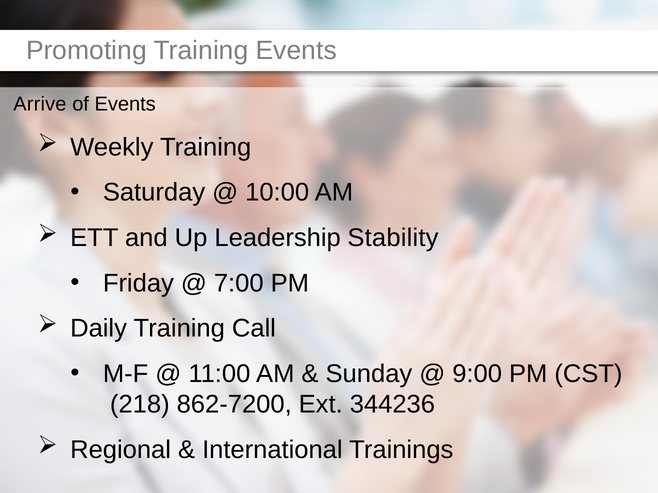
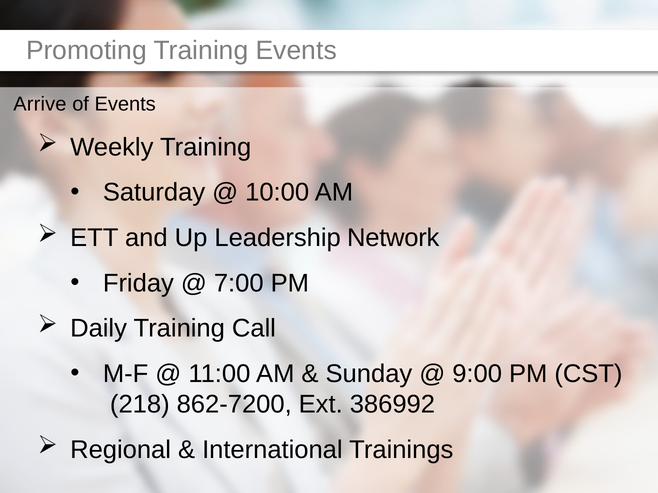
Stability: Stability -> Network (393, 238)
344236: 344236 -> 386992 (392, 405)
